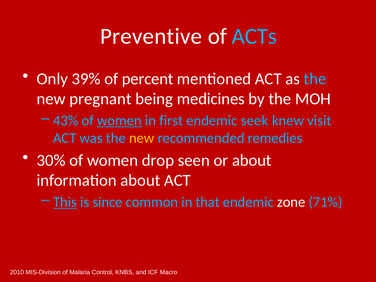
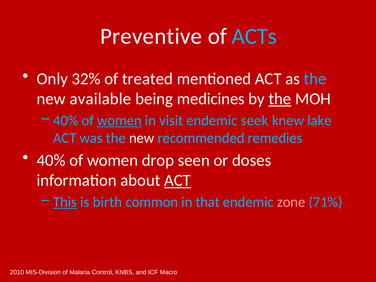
39%: 39% -> 32% (86, 79)
percent: percent -> treated (148, 79)
pregnant: pregnant -> available (100, 99)
the underline: none -> present (280, 99)
43%: 43% -> 40% (66, 121)
first: first -> visit (171, 121)
visit: visit -> lake (319, 121)
new colour: yellow -> white (142, 138)
30%: 30% -> 40% (51, 160)
or about: about -> doses (252, 160)
ACT underline: none -> present (178, 180)
since: since -> birth (107, 202)
zone colour: white -> pink (291, 202)
